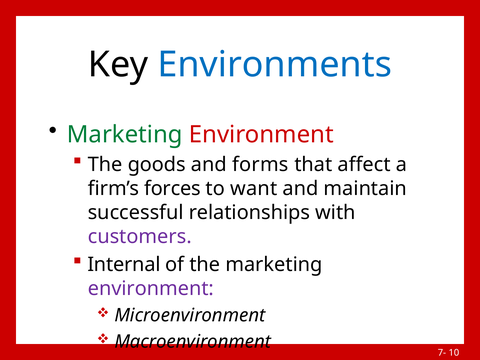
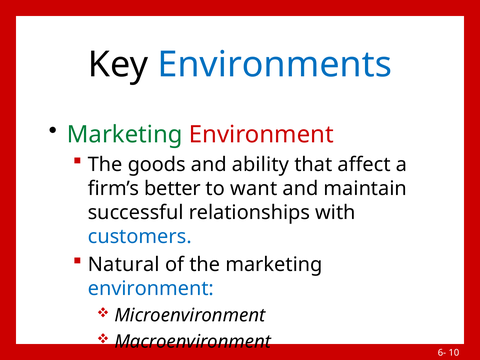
forms: forms -> ability (260, 165)
forces: forces -> better (172, 189)
customers colour: purple -> blue (140, 237)
Internal: Internal -> Natural (124, 265)
environment colour: purple -> blue (151, 289)
7-: 7- -> 6- (442, 353)
